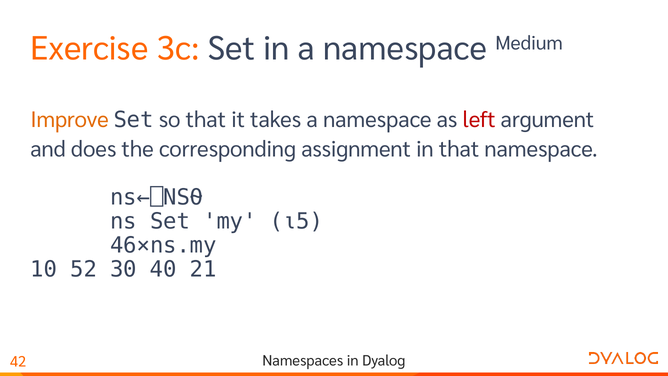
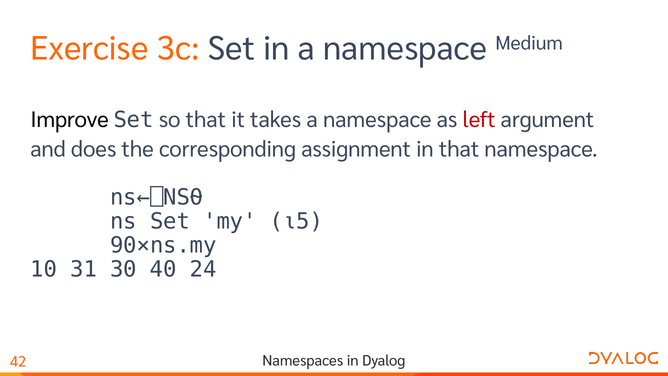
Improve colour: orange -> black (70, 120)
46×ns.my: 46×ns.my -> 90×ns.my (163, 245)
52: 52 -> 31 (84, 269)
21: 21 -> 24 (203, 269)
